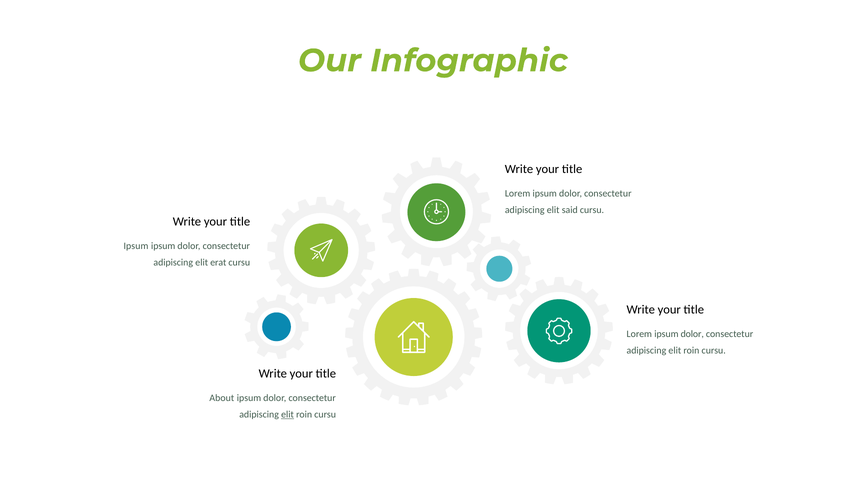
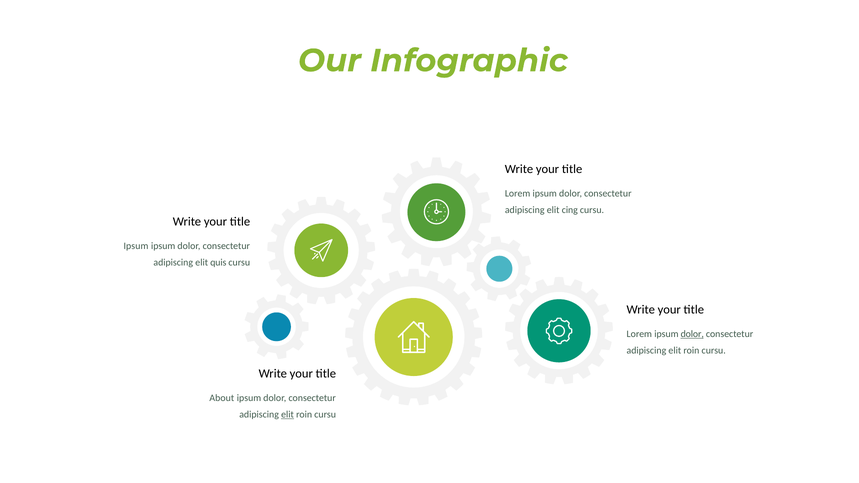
said: said -> cing (570, 210)
erat: erat -> quis (218, 263)
dolor underline: none -> present (692, 334)
